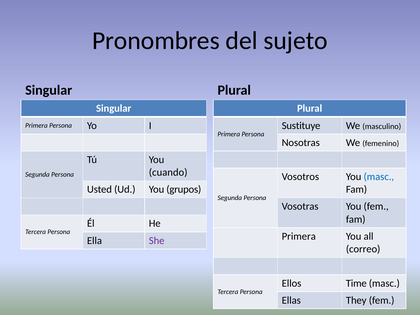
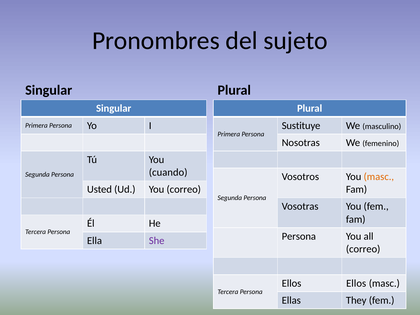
masc colour: blue -> orange (379, 177)
You grupos: grupos -> correo (184, 189)
Primera: Primera -> Persona (299, 236)
Ellos Time: Time -> Ellos (356, 283)
